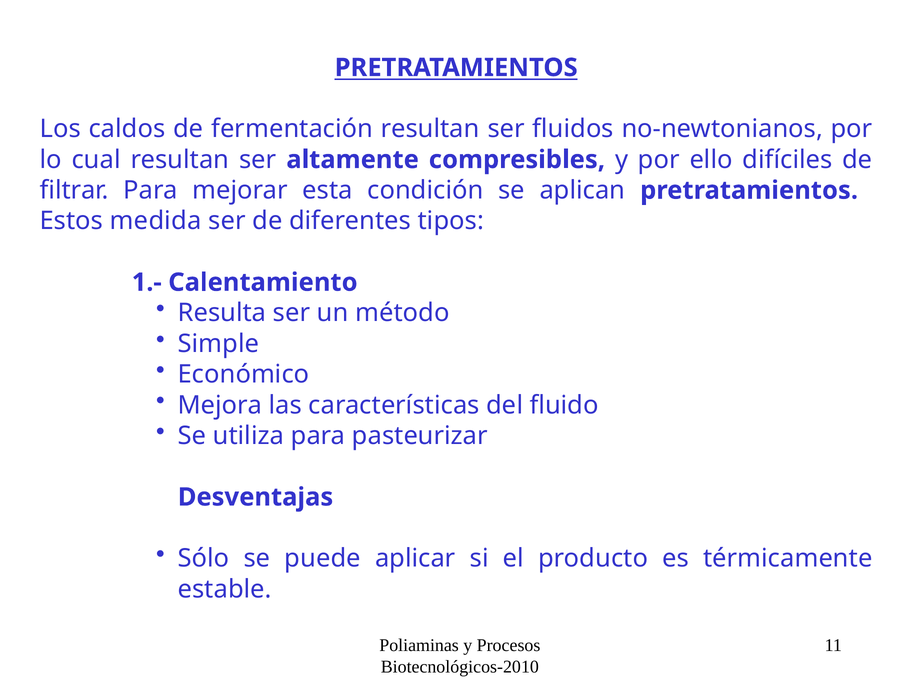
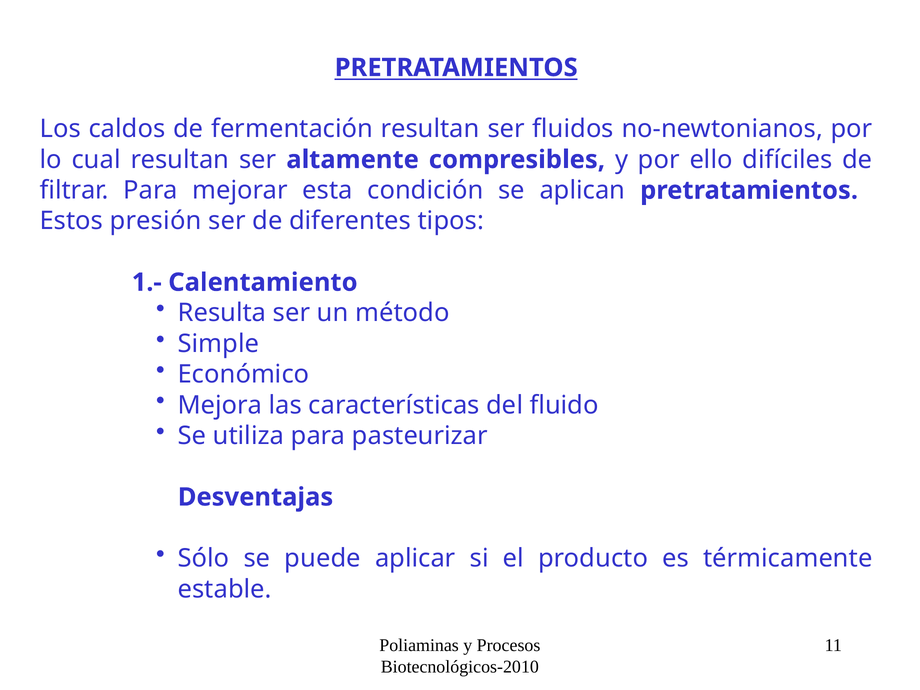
medida: medida -> presión (156, 221)
